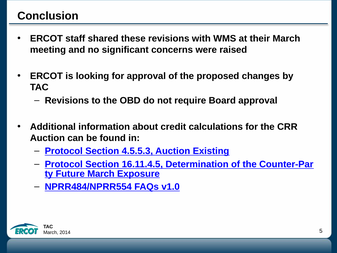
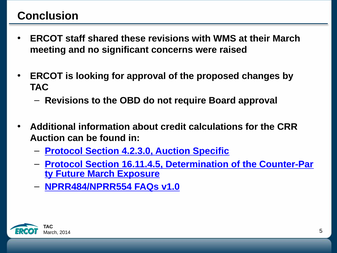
4.5.5.3: 4.5.5.3 -> 4.2.3.0 (137, 151)
Existing: Existing -> Specific (211, 151)
